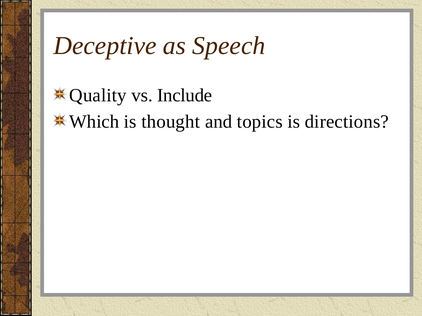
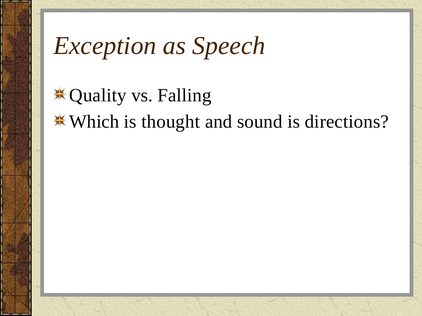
Deceptive: Deceptive -> Exception (105, 46)
Include: Include -> Falling (185, 96)
topics: topics -> sound (260, 122)
